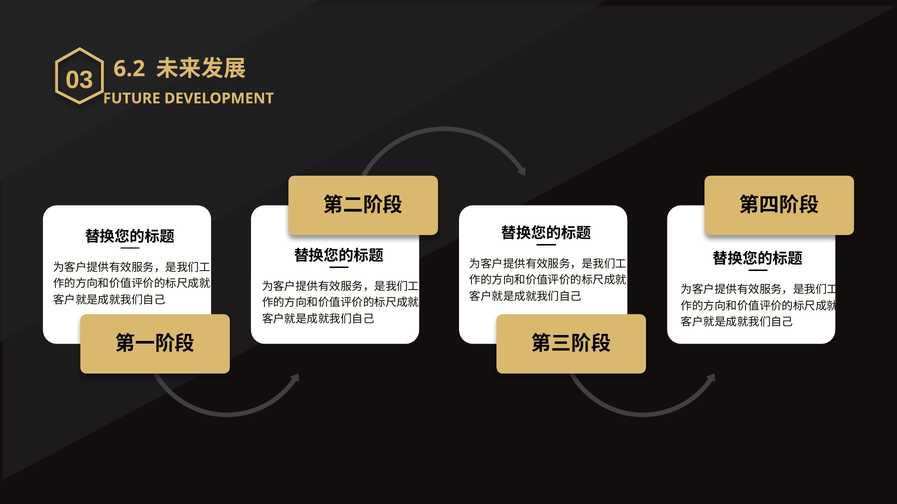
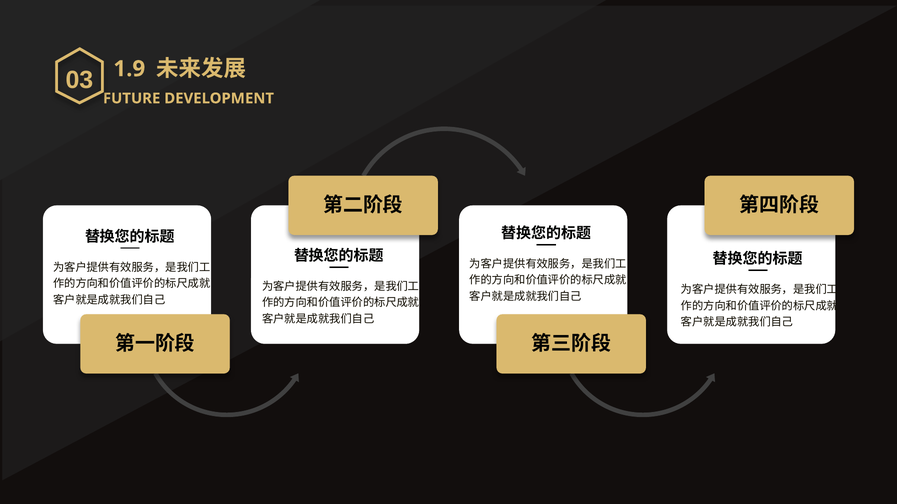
6.2: 6.2 -> 1.9 (129, 69)
